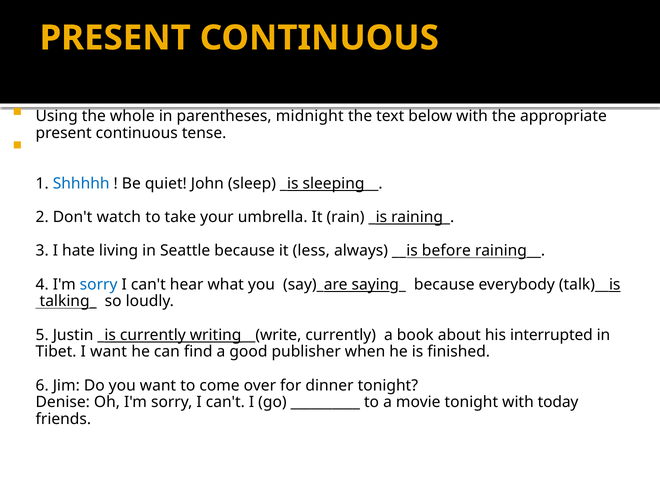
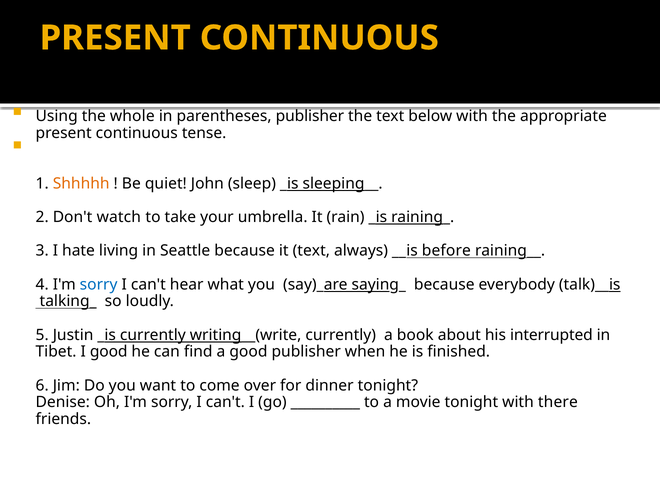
parentheses midnight: midnight -> publisher (310, 116)
Shhhhh colour: blue -> orange (81, 183)
it less: less -> text (311, 251)
I want: want -> good (109, 352)
today: today -> there (558, 402)
